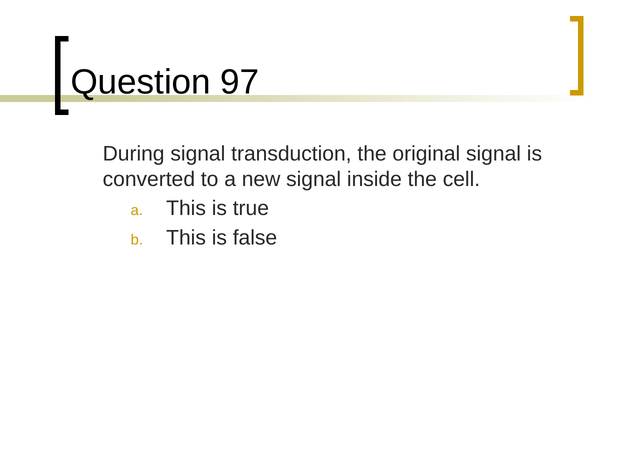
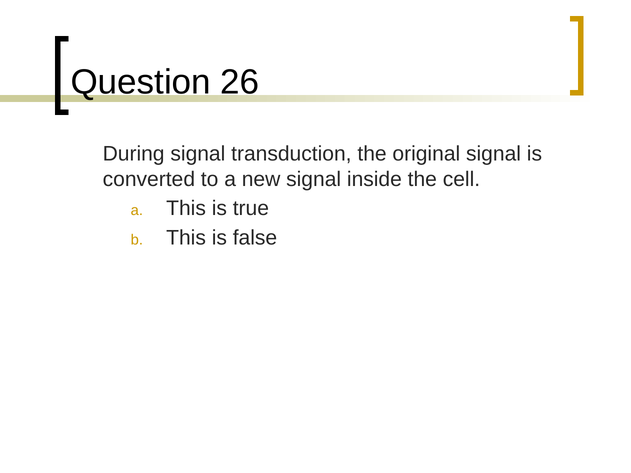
97: 97 -> 26 (240, 82)
